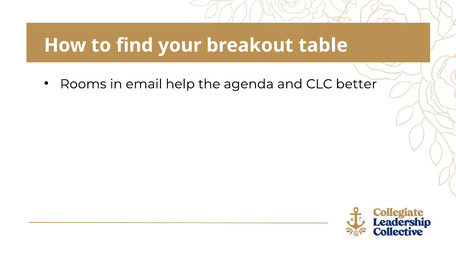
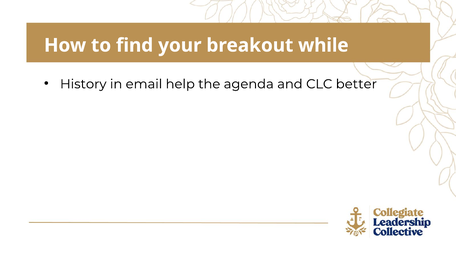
table: table -> while (323, 45)
Rooms: Rooms -> History (83, 84)
